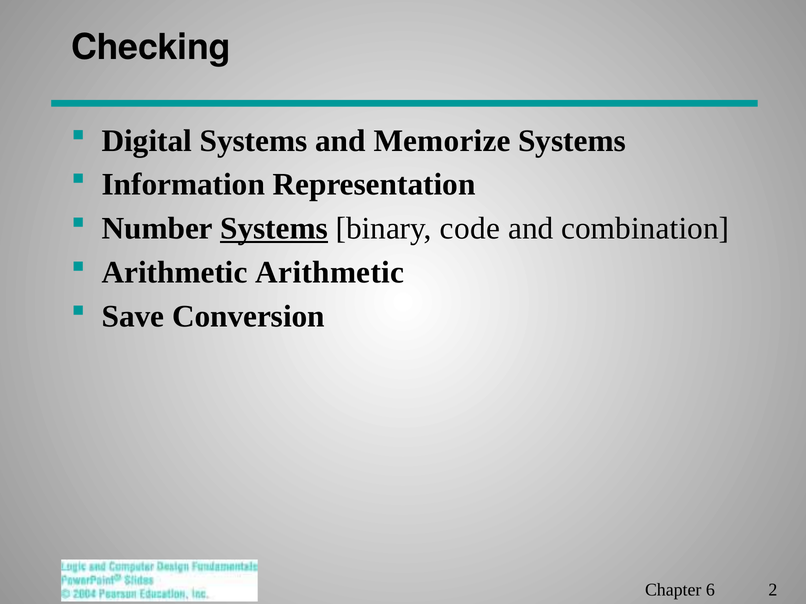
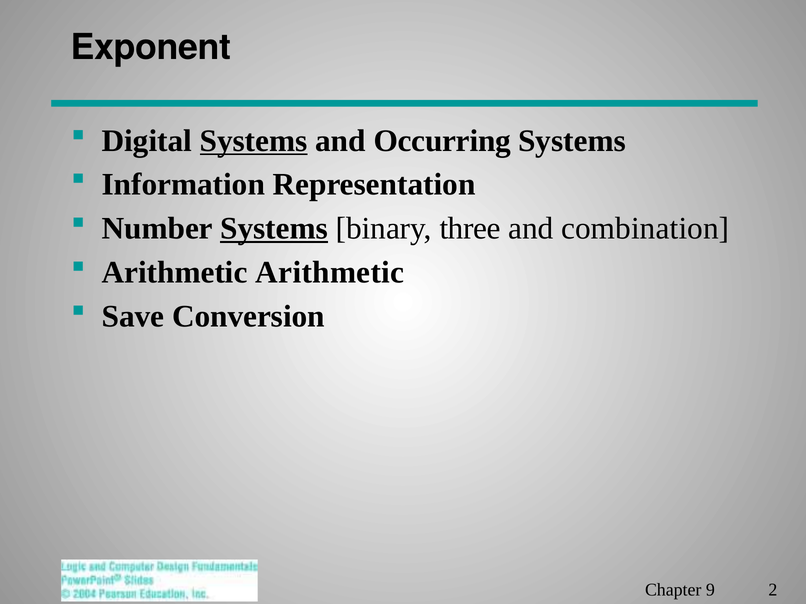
Checking: Checking -> Exponent (151, 47)
Systems underline: none -> present (254, 141)
Memorize: Memorize -> Occurring (442, 141)
code: code -> three (470, 229)
6: 6 -> 9 (710, 590)
